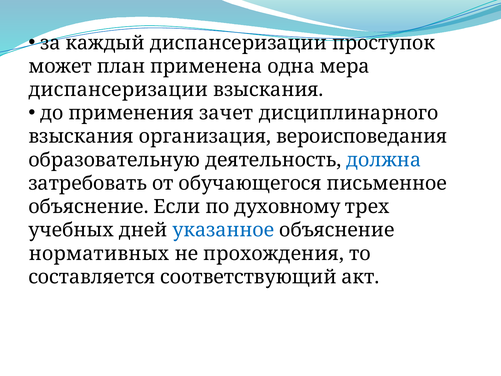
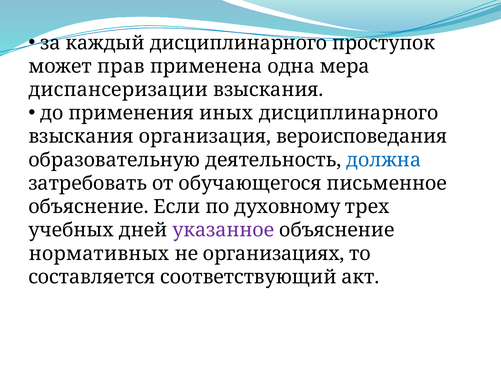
каждый диспансеризации: диспансеризации -> дисциплинарного (238, 43)
план: план -> прав (121, 66)
зачет: зачет -> иных (226, 113)
указанное colour: blue -> purple (223, 230)
прохождения: прохождения -> организациях (274, 253)
